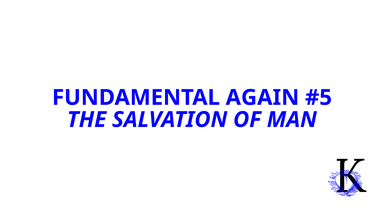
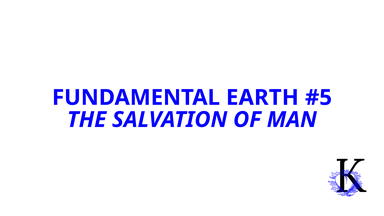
AGAIN: AGAIN -> EARTH (262, 98)
